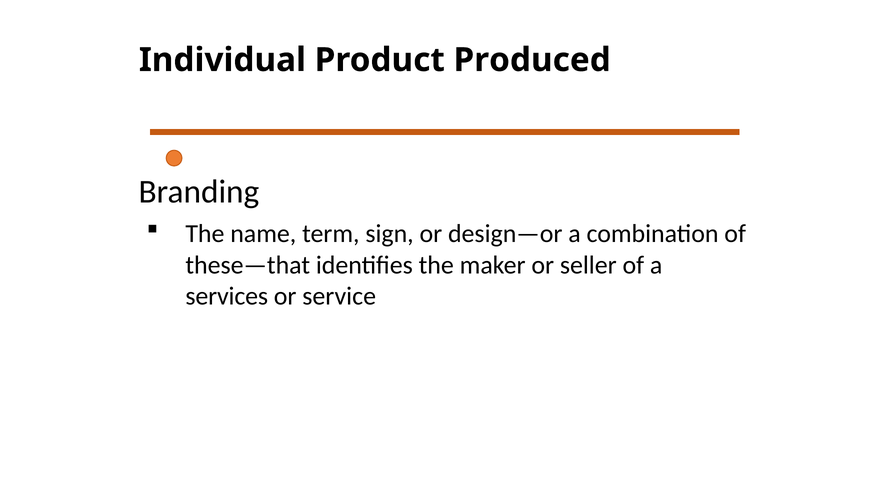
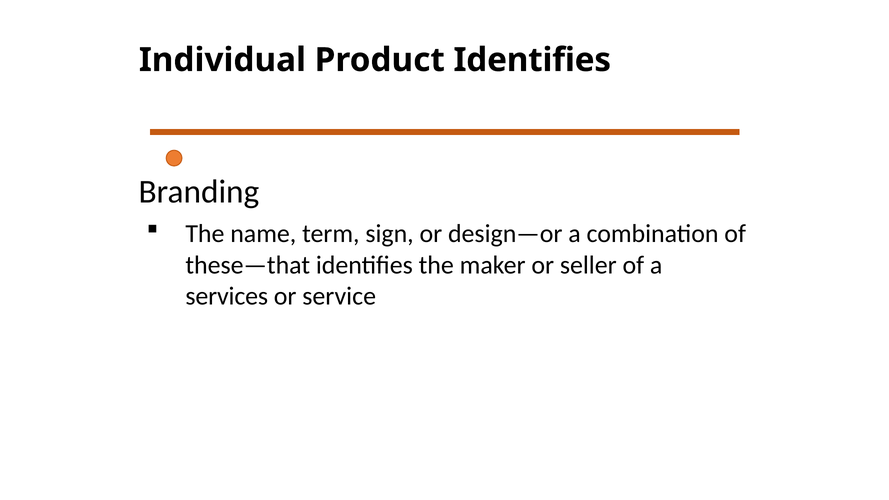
Product Produced: Produced -> Identifies (532, 60)
